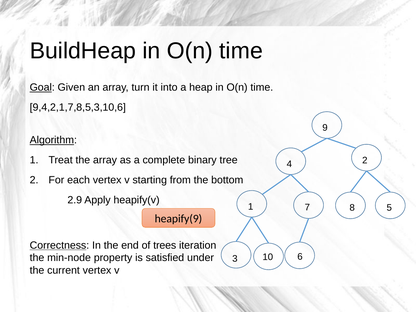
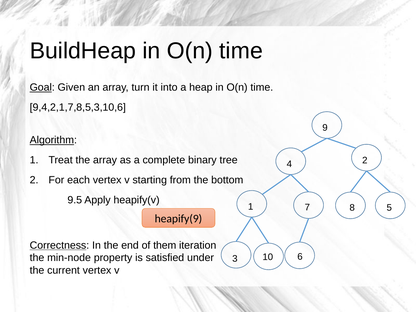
2.9: 2.9 -> 9.5 (75, 200)
trees: trees -> them (165, 245)
